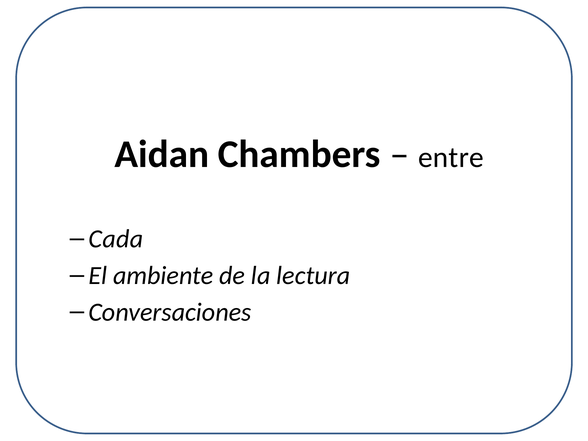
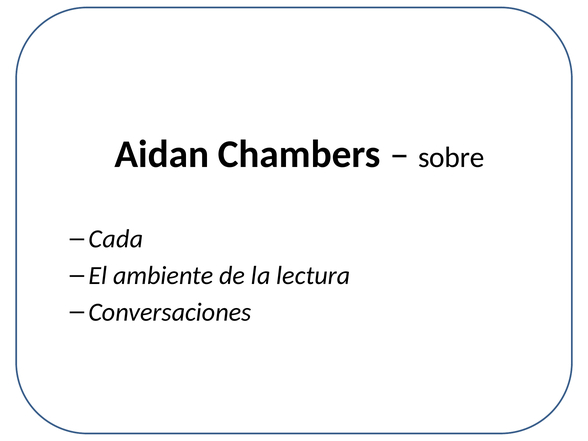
entre: entre -> sobre (451, 157)
